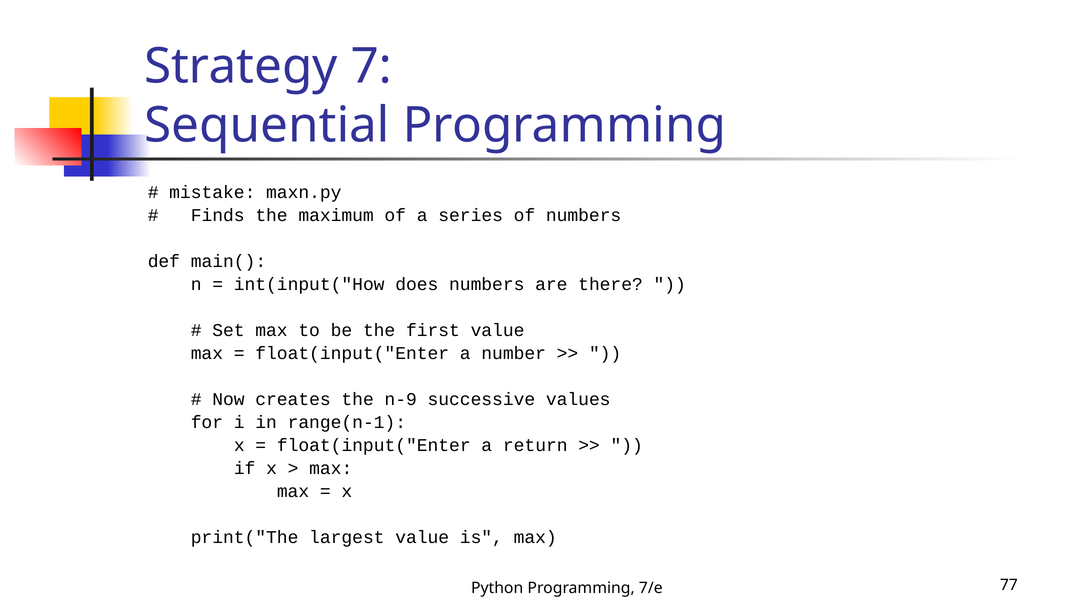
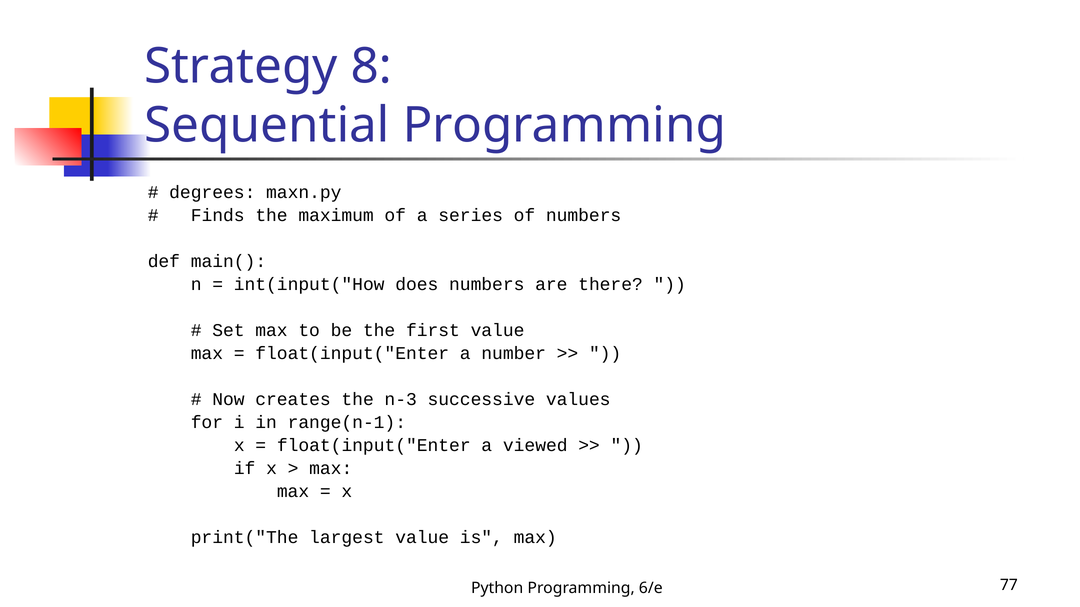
7: 7 -> 8 (371, 66)
mistake: mistake -> degrees (212, 192)
n-9: n-9 -> n-3 (401, 400)
return: return -> viewed (535, 446)
7/e: 7/e -> 6/e (651, 588)
